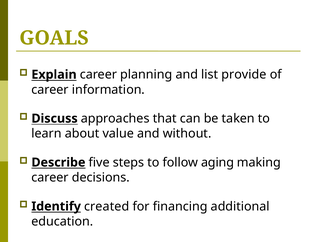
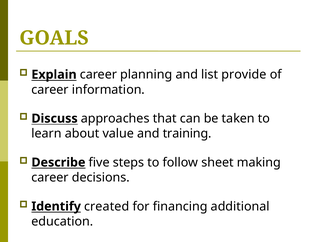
without: without -> training (187, 133)
aging: aging -> sheet (217, 162)
